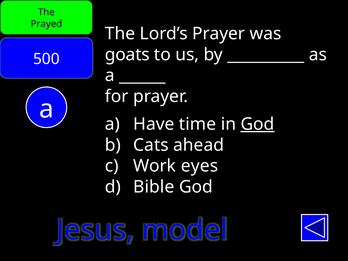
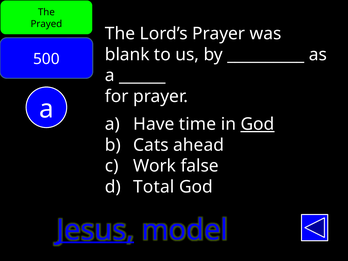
goats: goats -> blank (127, 55)
eyes: eyes -> false (200, 166)
Bible: Bible -> Total (154, 187)
Jesus underline: none -> present (95, 230)
